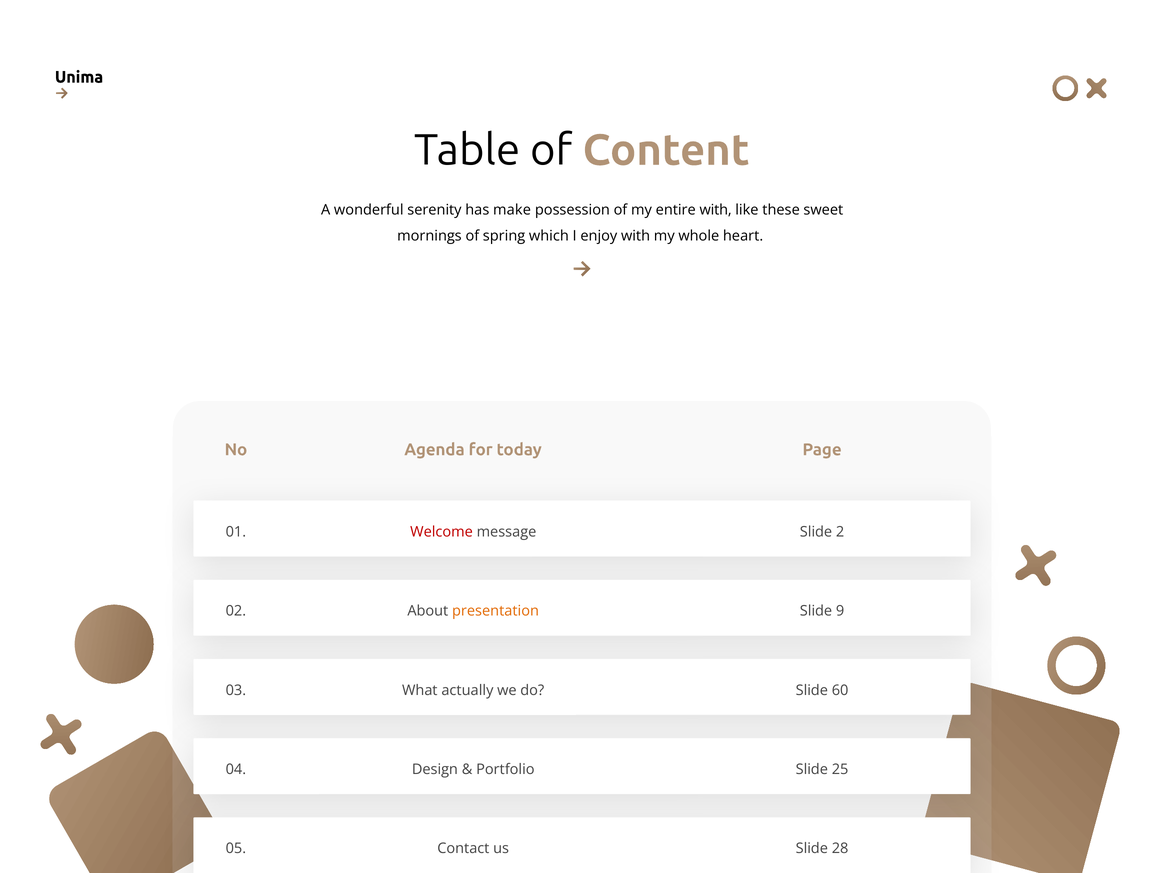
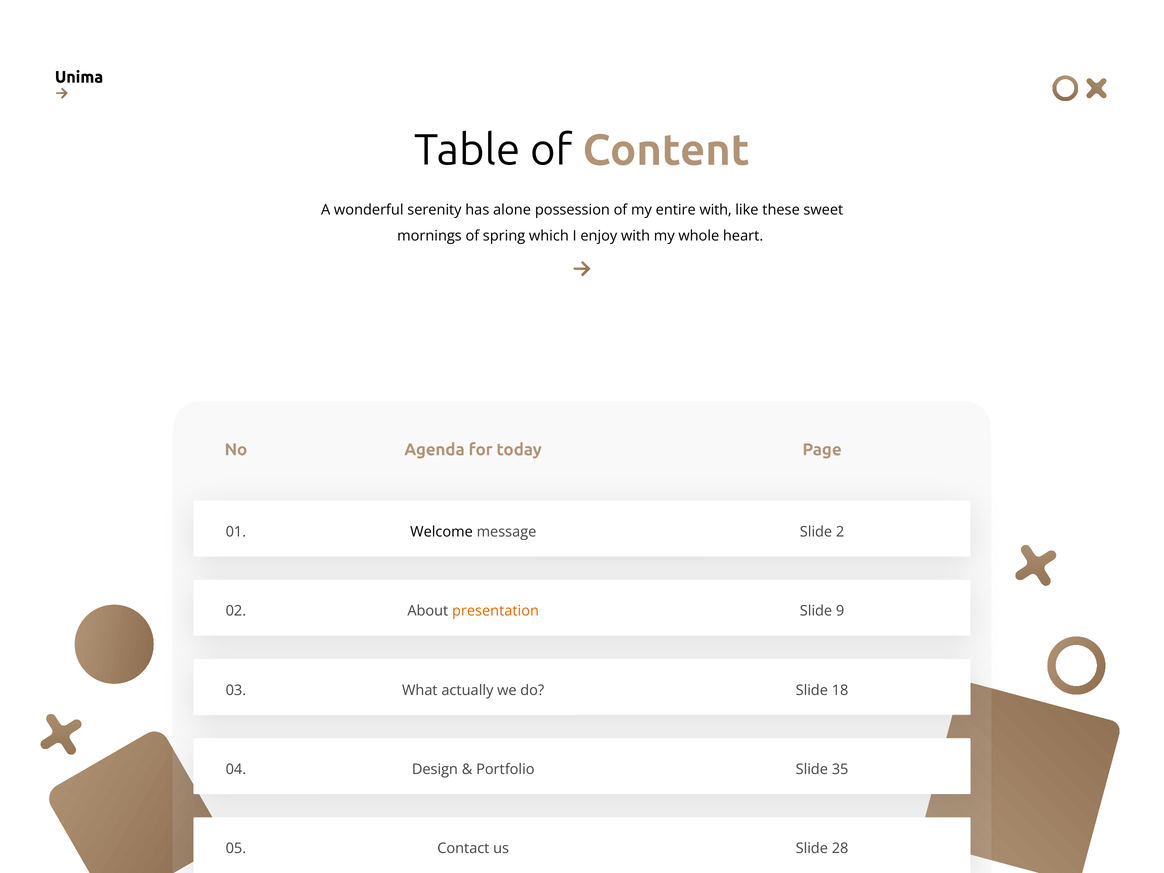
make: make -> alone (512, 210)
Welcome colour: red -> black (442, 532)
60: 60 -> 18 (840, 690)
25: 25 -> 35 (840, 769)
